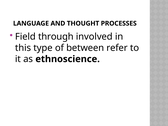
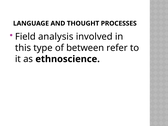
through: through -> analysis (56, 37)
